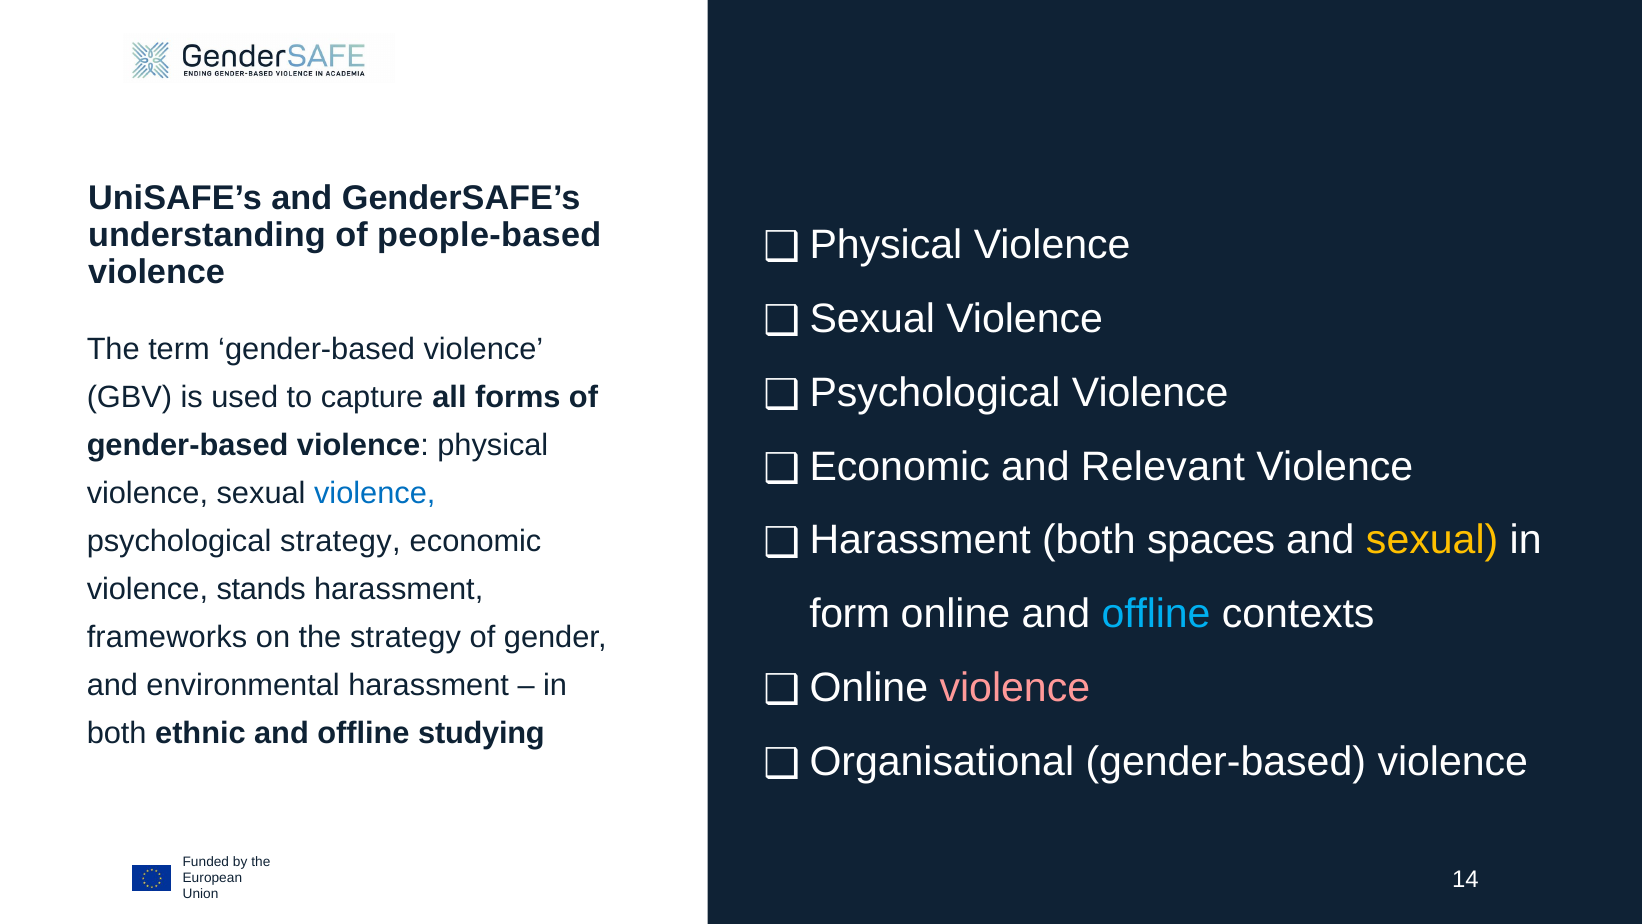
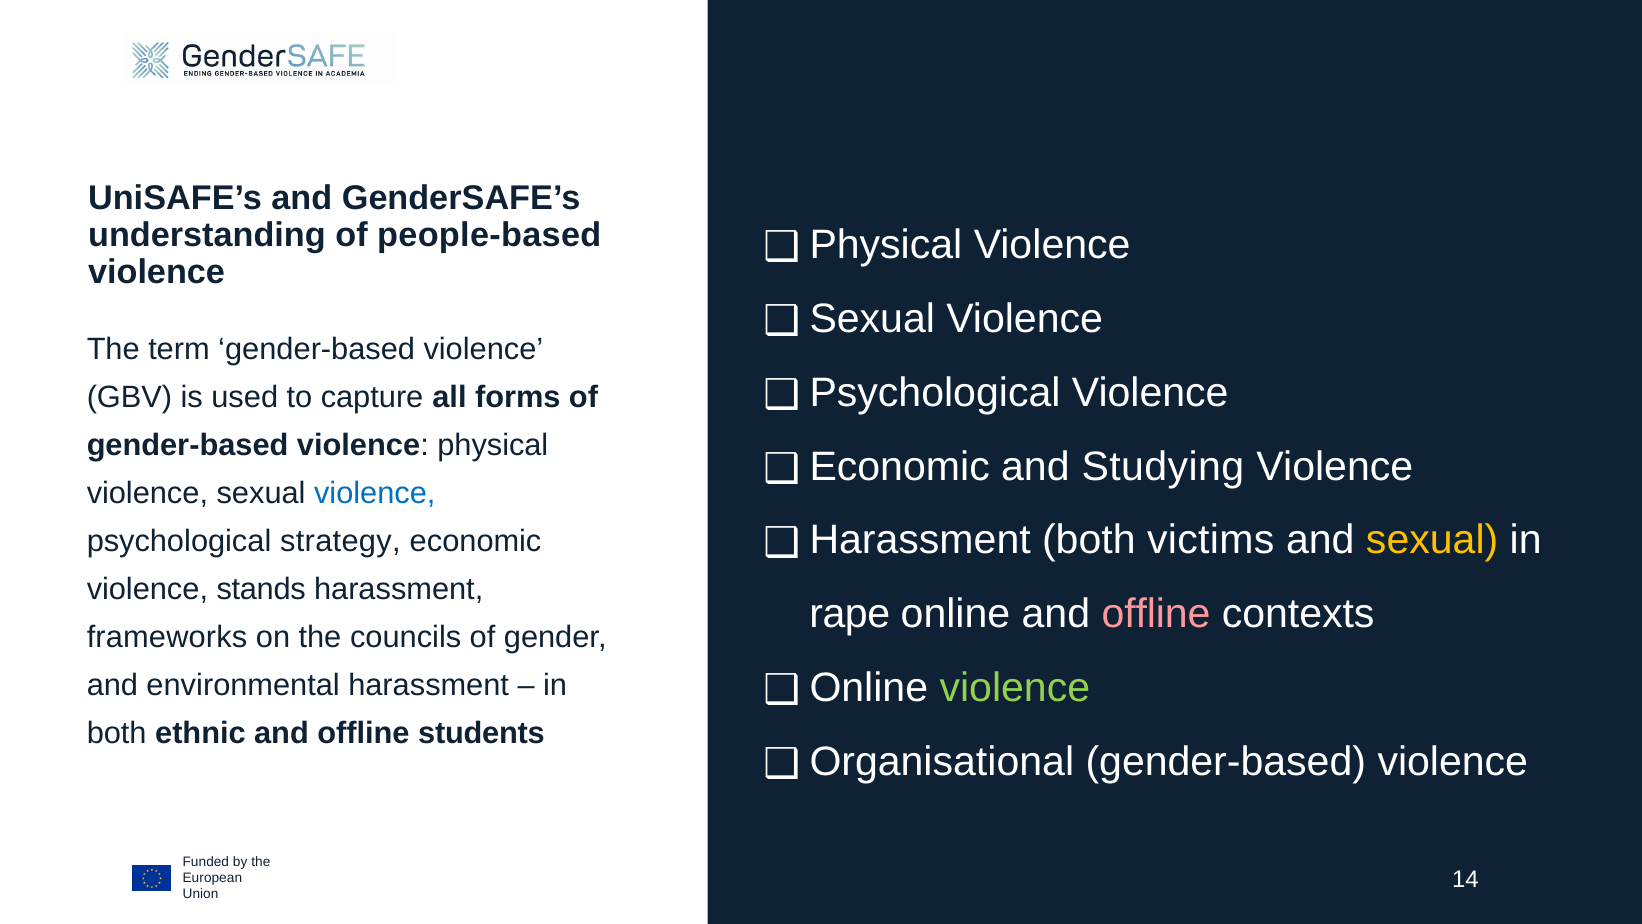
Relevant: Relevant -> Studying (1163, 466)
spaces: spaces -> victims (1211, 540)
form: form -> rape (850, 614)
offline colour: light blue -> pink (1156, 614)
the strategy: strategy -> councils (406, 637)
violence colour: pink -> light green (1015, 688)
studying: studying -> students (481, 733)
